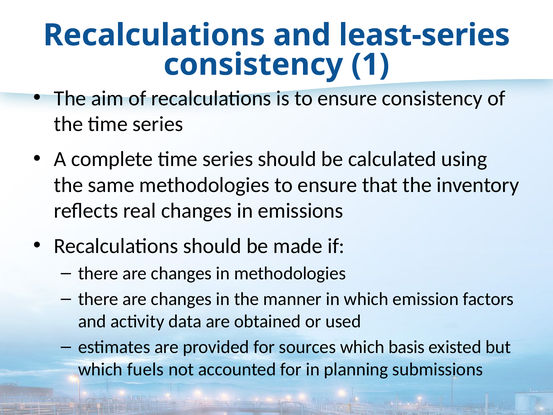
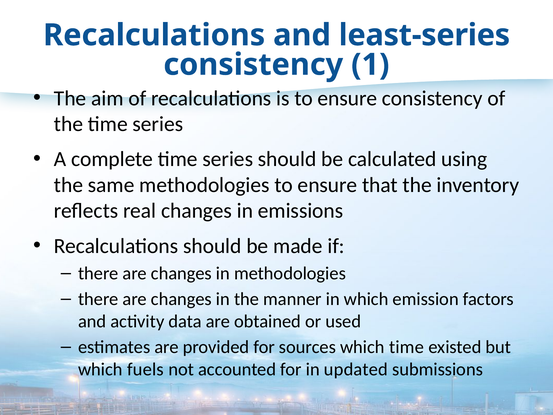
which basis: basis -> time (406, 347)
planning: planning -> updated (356, 369)
